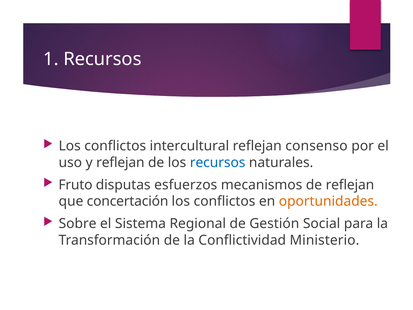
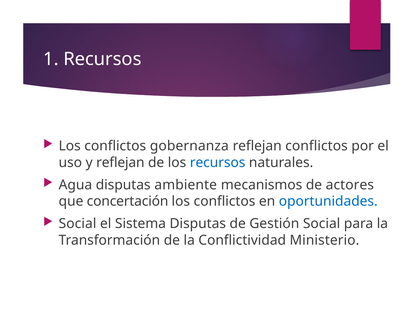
intercultural: intercultural -> gobernanza (189, 146)
reflejan consenso: consenso -> conflictos (317, 146)
Fruto: Fruto -> Agua (75, 185)
esfuerzos: esfuerzos -> ambiente (186, 185)
de reflejan: reflejan -> actores (350, 185)
oportunidades colour: orange -> blue (328, 201)
Sobre: Sobre -> Social (78, 224)
Sistema Regional: Regional -> Disputas (198, 224)
